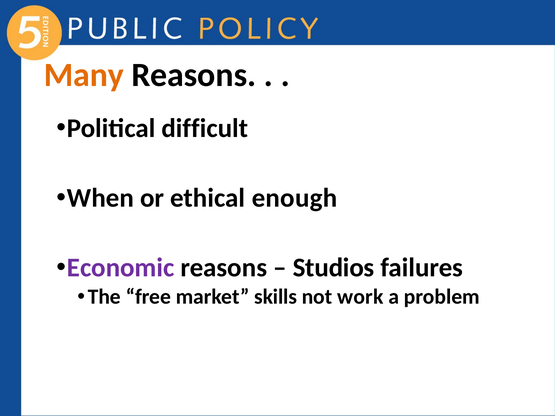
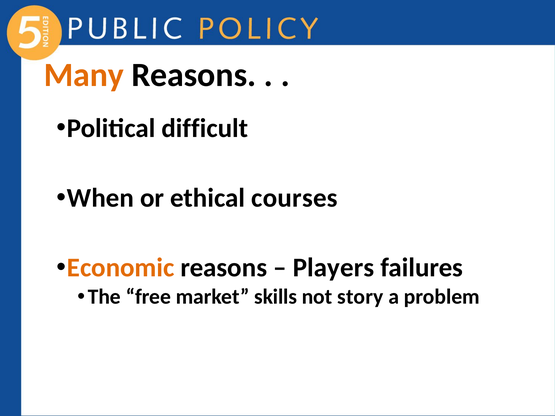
enough: enough -> courses (294, 198)
Economic colour: purple -> orange (121, 268)
Studios: Studios -> Players (333, 268)
work: work -> story (360, 297)
